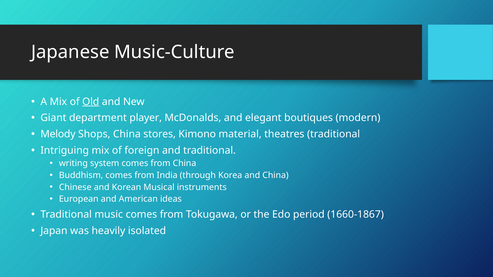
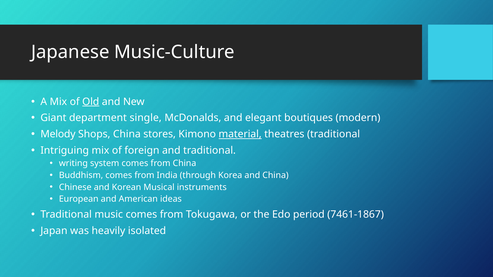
player: player -> single (146, 118)
material underline: none -> present (240, 134)
1660-1867: 1660-1867 -> 7461-1867 (356, 215)
